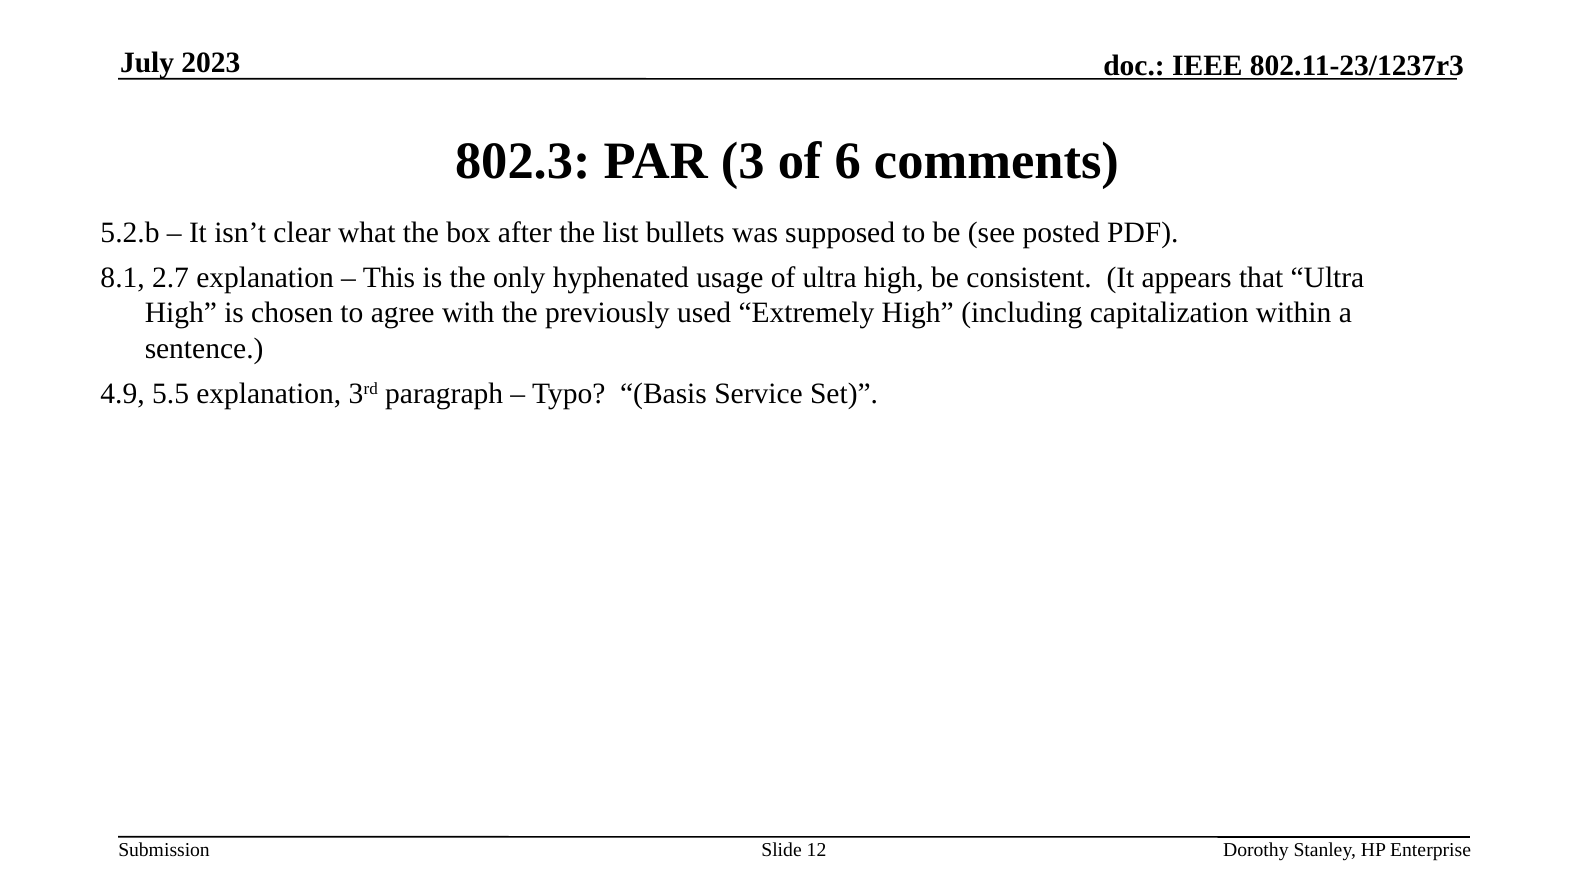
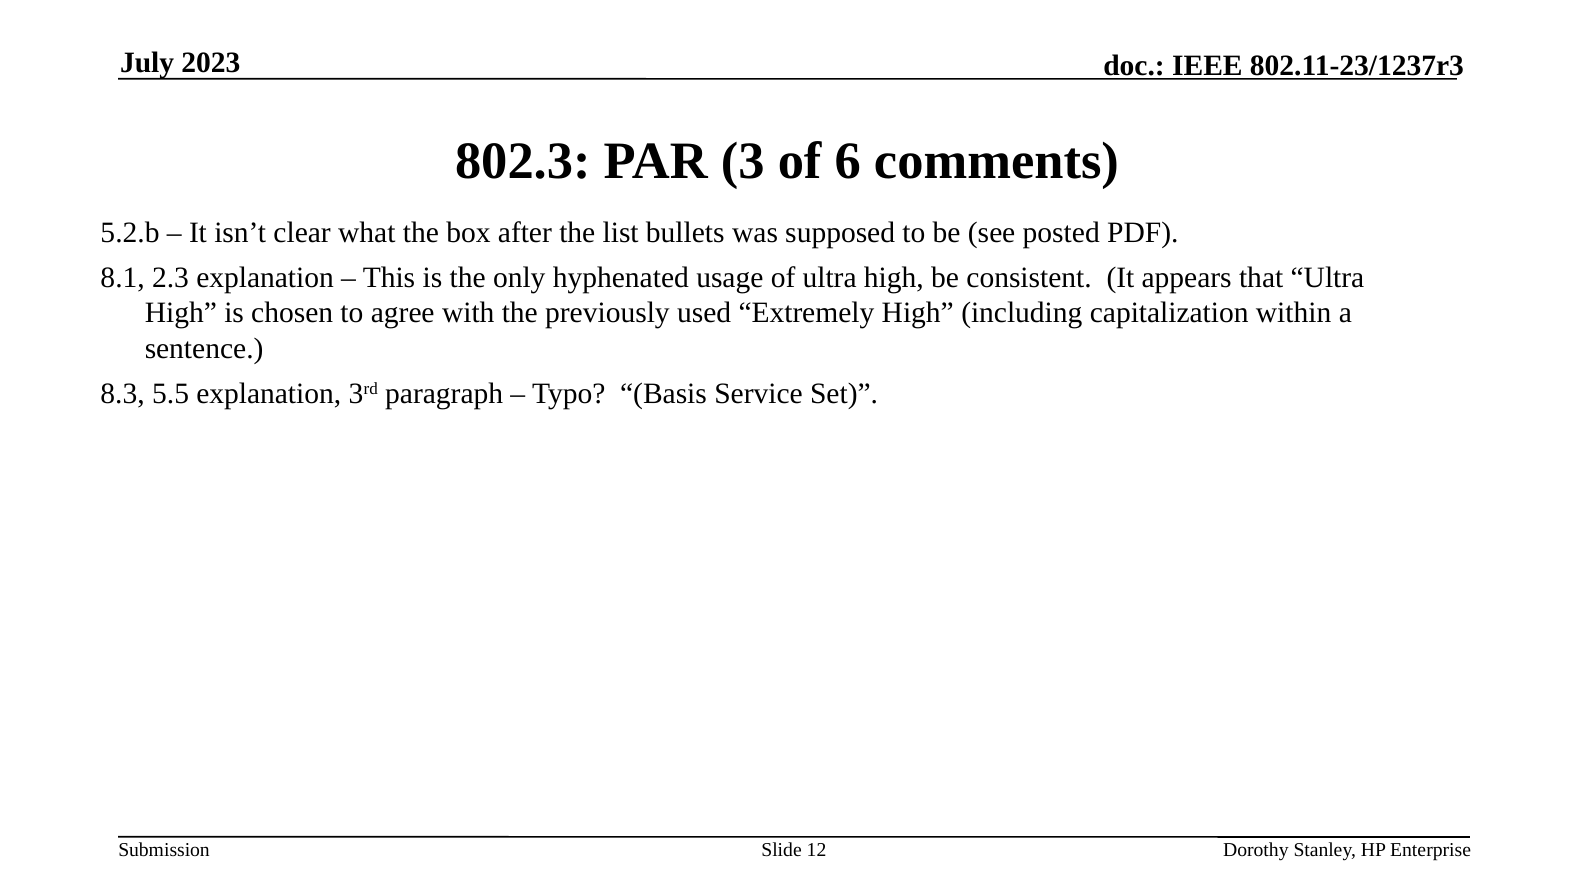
2.7: 2.7 -> 2.3 (171, 278)
4.9: 4.9 -> 8.3 (123, 394)
